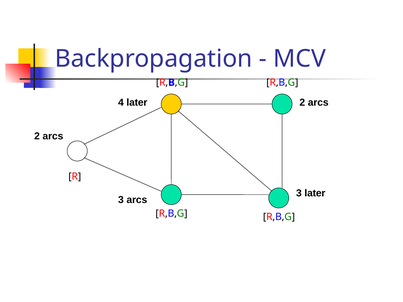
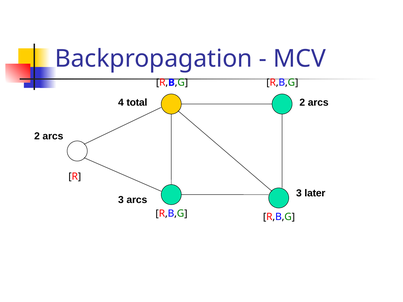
4 later: later -> total (137, 103)
